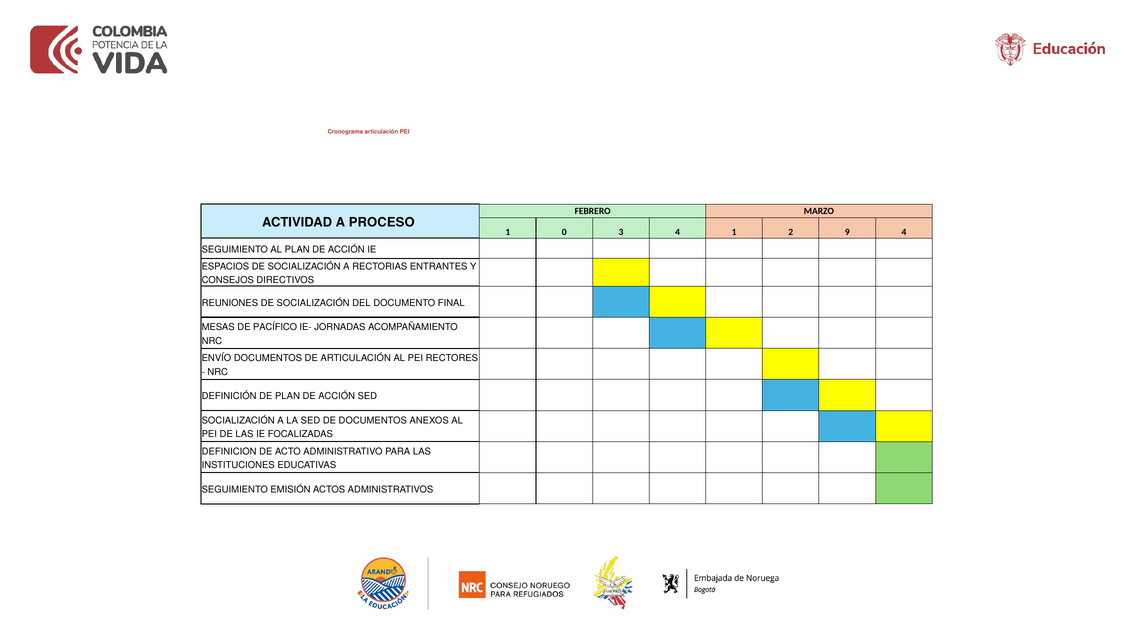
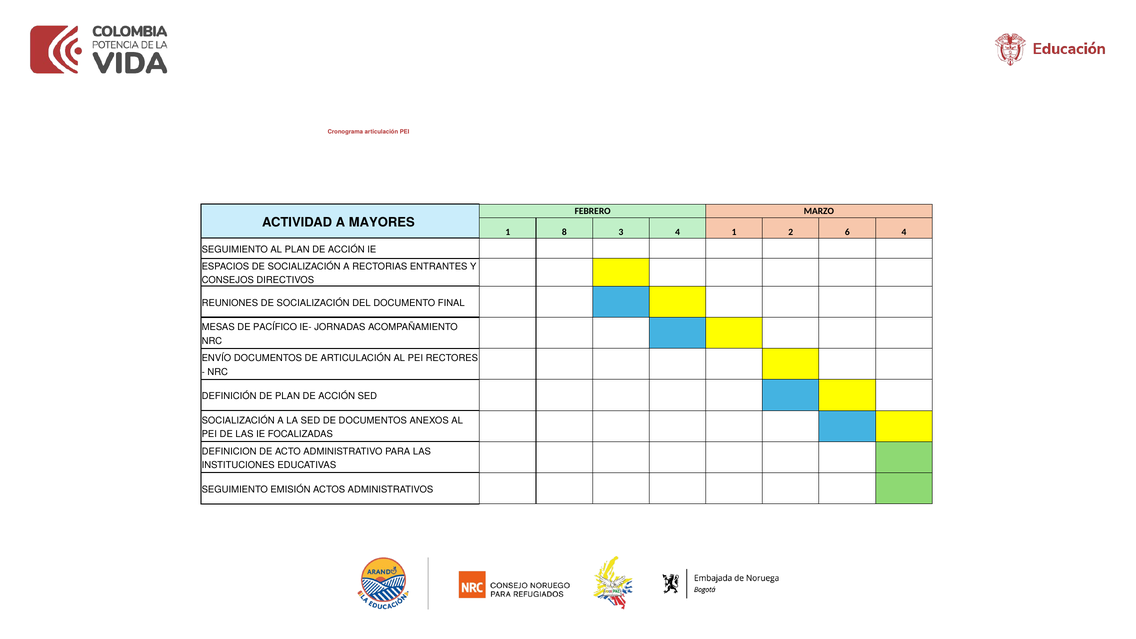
PROCESO: PROCESO -> MAYORES (382, 222)
0: 0 -> 8 (564, 232)
9: 9 -> 6 (847, 232)
